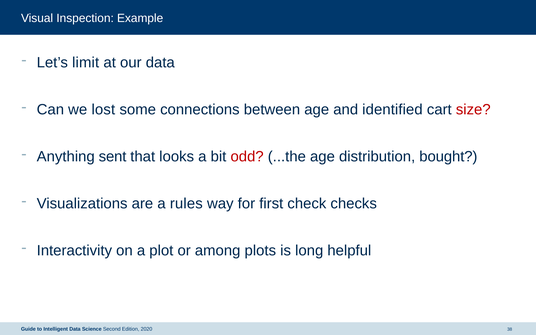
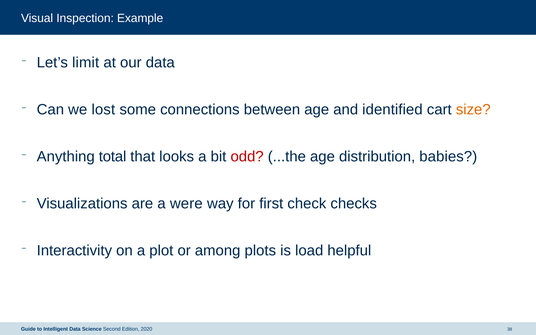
size colour: red -> orange (473, 110)
sent: sent -> total (113, 157)
bought: bought -> babies (448, 157)
rules: rules -> were (186, 204)
long: long -> load (309, 250)
